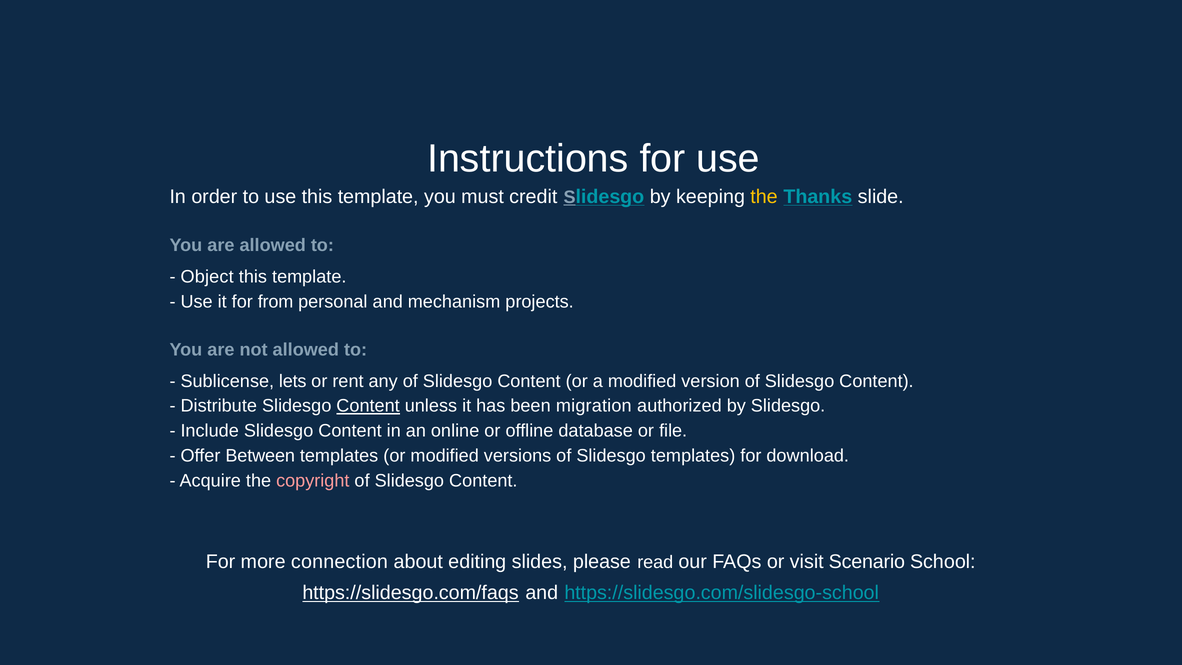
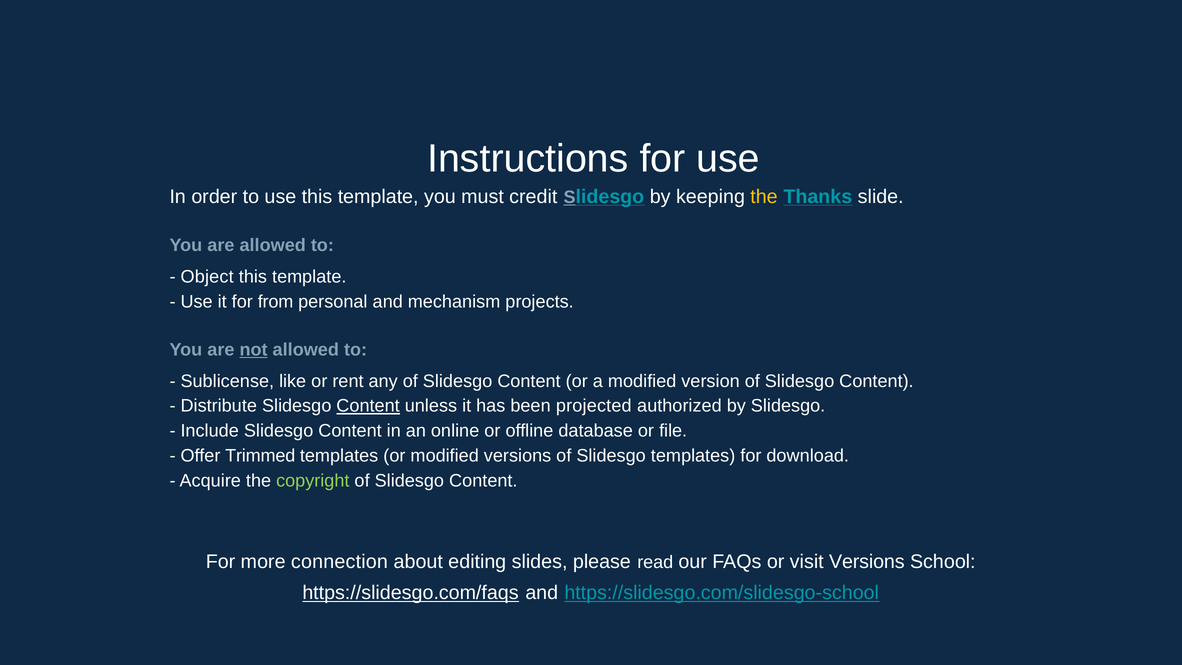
not underline: none -> present (254, 350)
lets: lets -> like (293, 381)
migration: migration -> projected (594, 406)
Between: Between -> Trimmed (260, 456)
copyright colour: pink -> light green (313, 481)
visit Scenario: Scenario -> Versions (867, 562)
